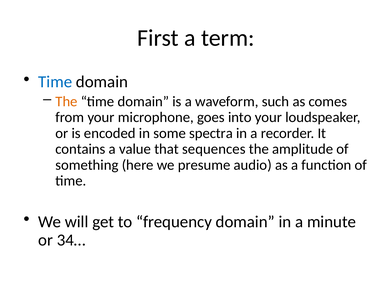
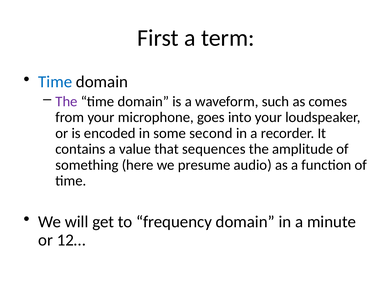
The colour: orange -> purple (66, 101)
spectra: spectra -> second (211, 133)
34…: 34… -> 12… (71, 240)
